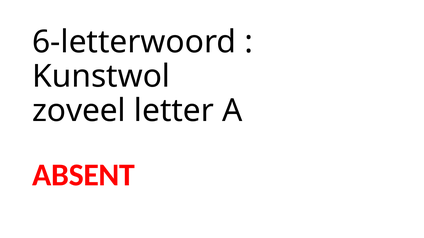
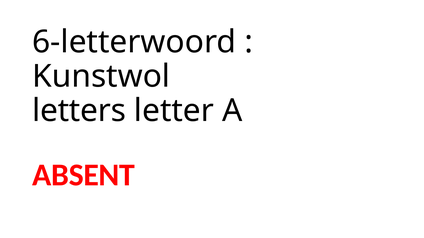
zoveel: zoveel -> letters (79, 111)
